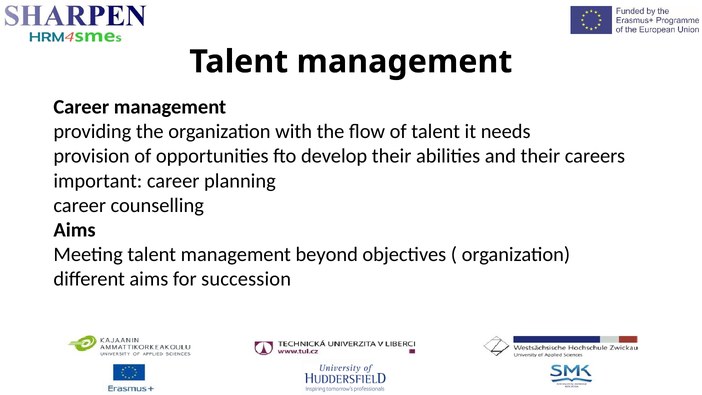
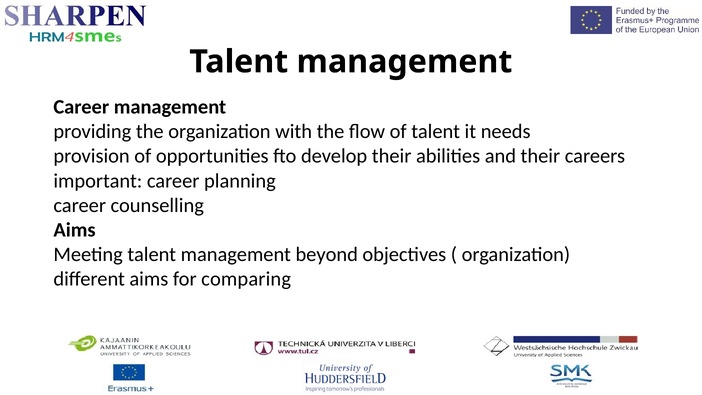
succession: succession -> comparing (246, 279)
